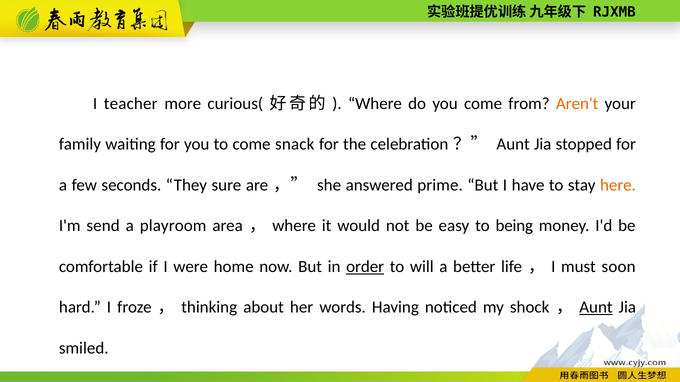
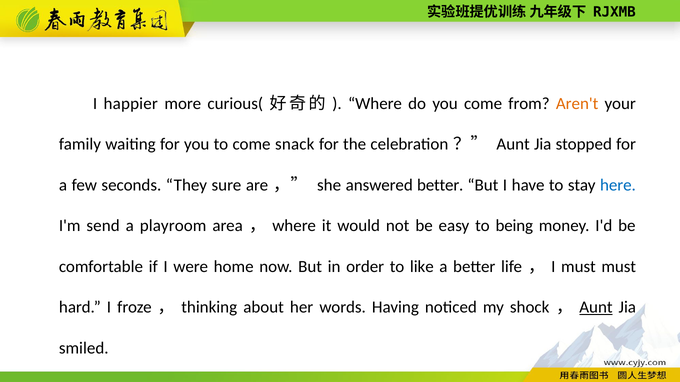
teacher: teacher -> happier (131, 104)
answered prime: prime -> better (440, 185)
here colour: orange -> blue (618, 185)
order underline: present -> none (365, 267)
will: will -> like (422, 267)
must soon: soon -> must (619, 267)
